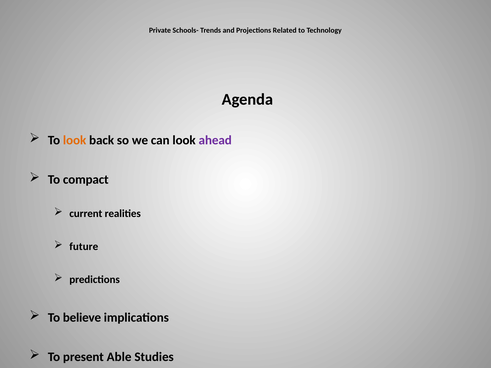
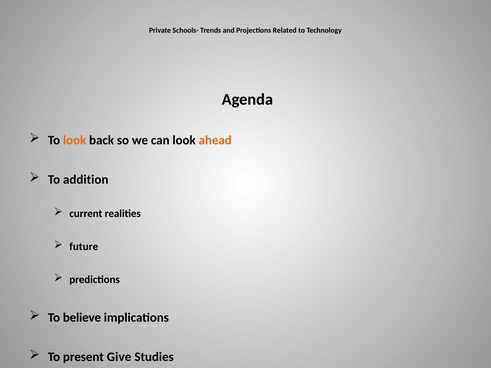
ahead colour: purple -> orange (215, 140)
compact: compact -> addition (86, 180)
Able: Able -> Give (119, 357)
